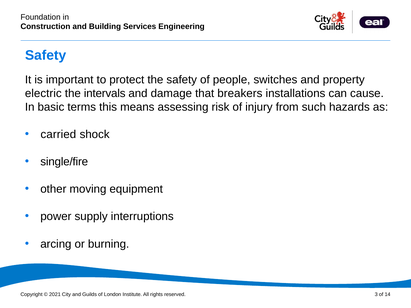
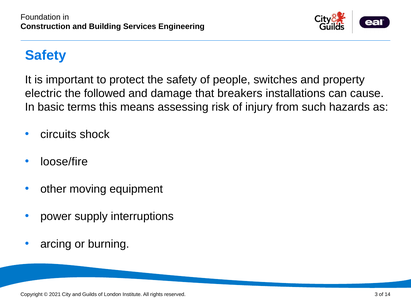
intervals: intervals -> followed (105, 93)
carried: carried -> circuits (58, 134)
single/fire: single/fire -> loose/fire (64, 162)
